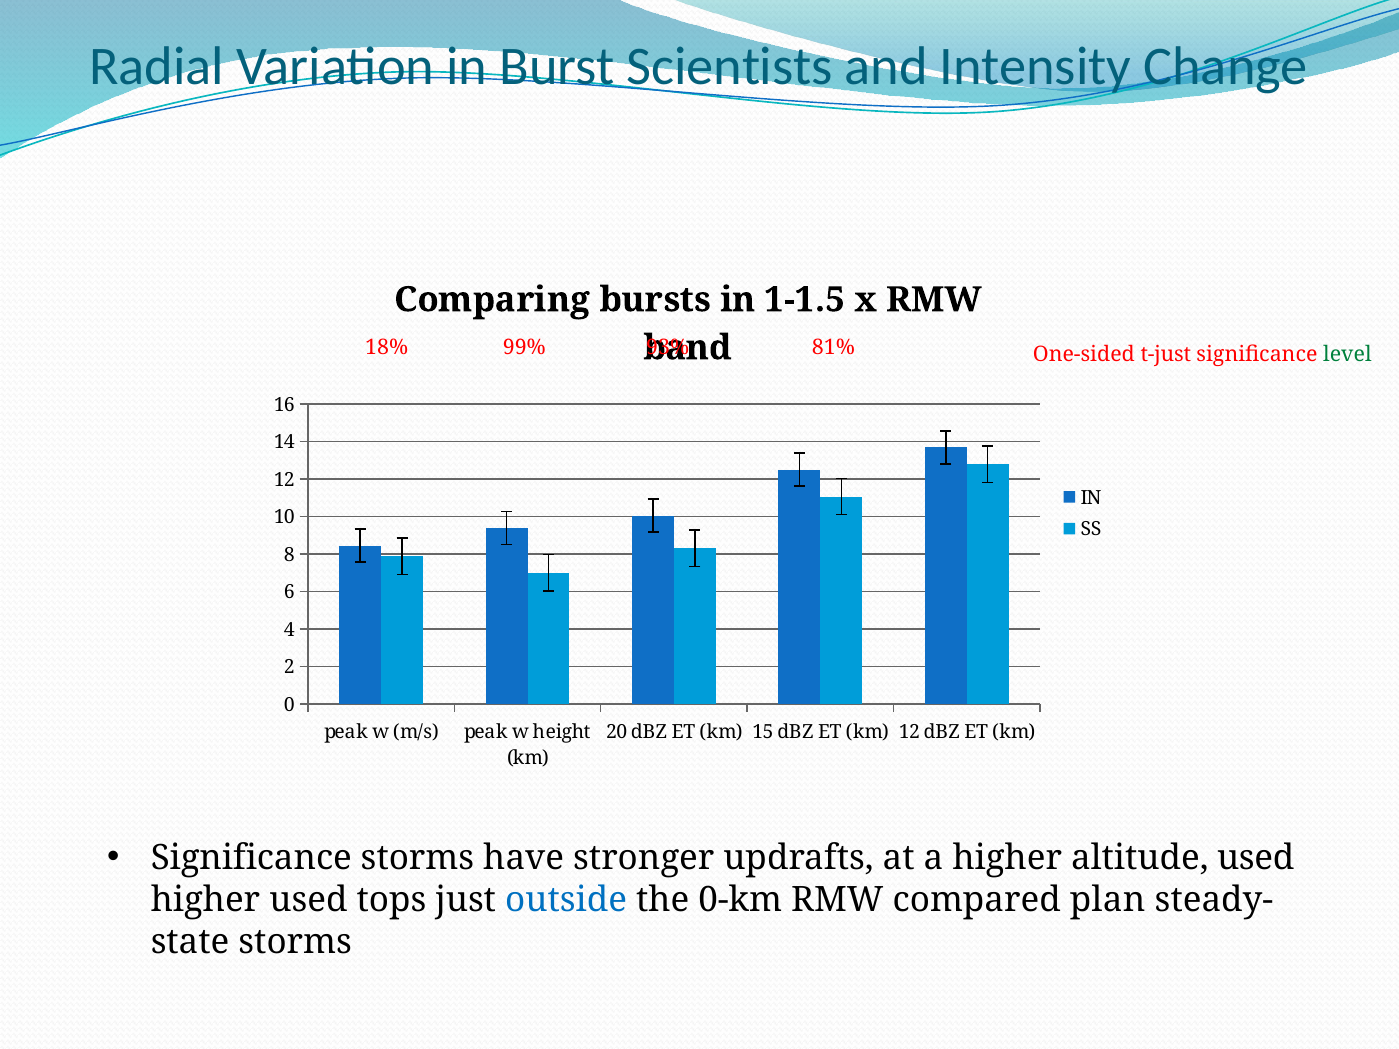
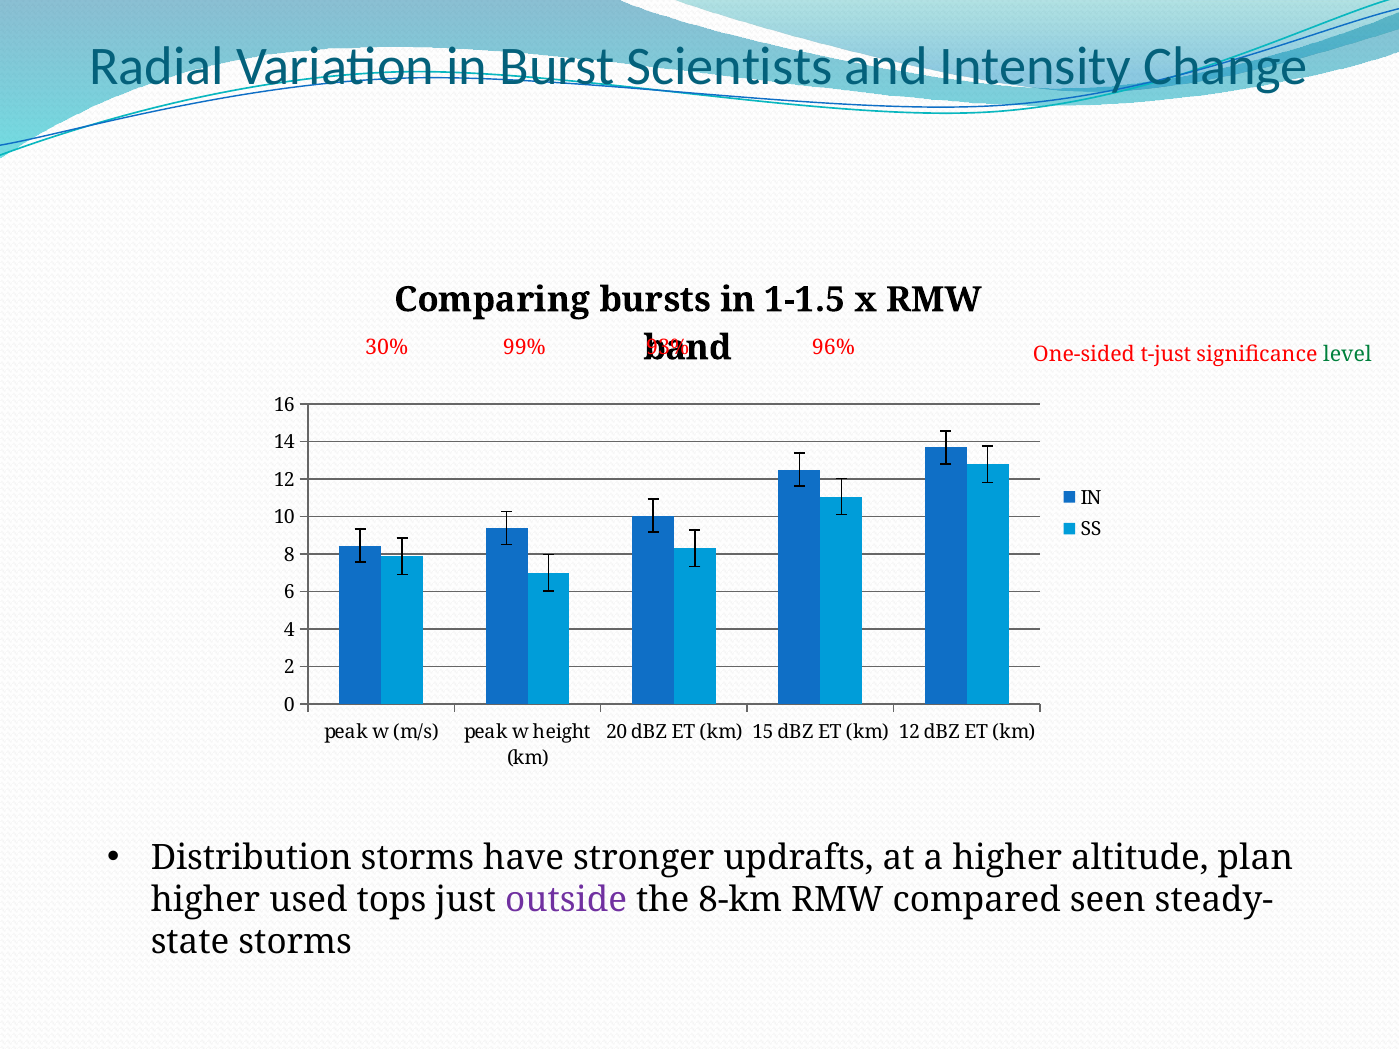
18%: 18% -> 30% (387, 348)
81%: 81% -> 96% (833, 348)
Significance: Significance -> Distribution (251, 858)
altitude used: used -> plan (1255, 858)
outside colour: blue -> purple (566, 900)
0-km: 0-km -> 8-km (740, 900)
plan: plan -> seen (1108, 900)
